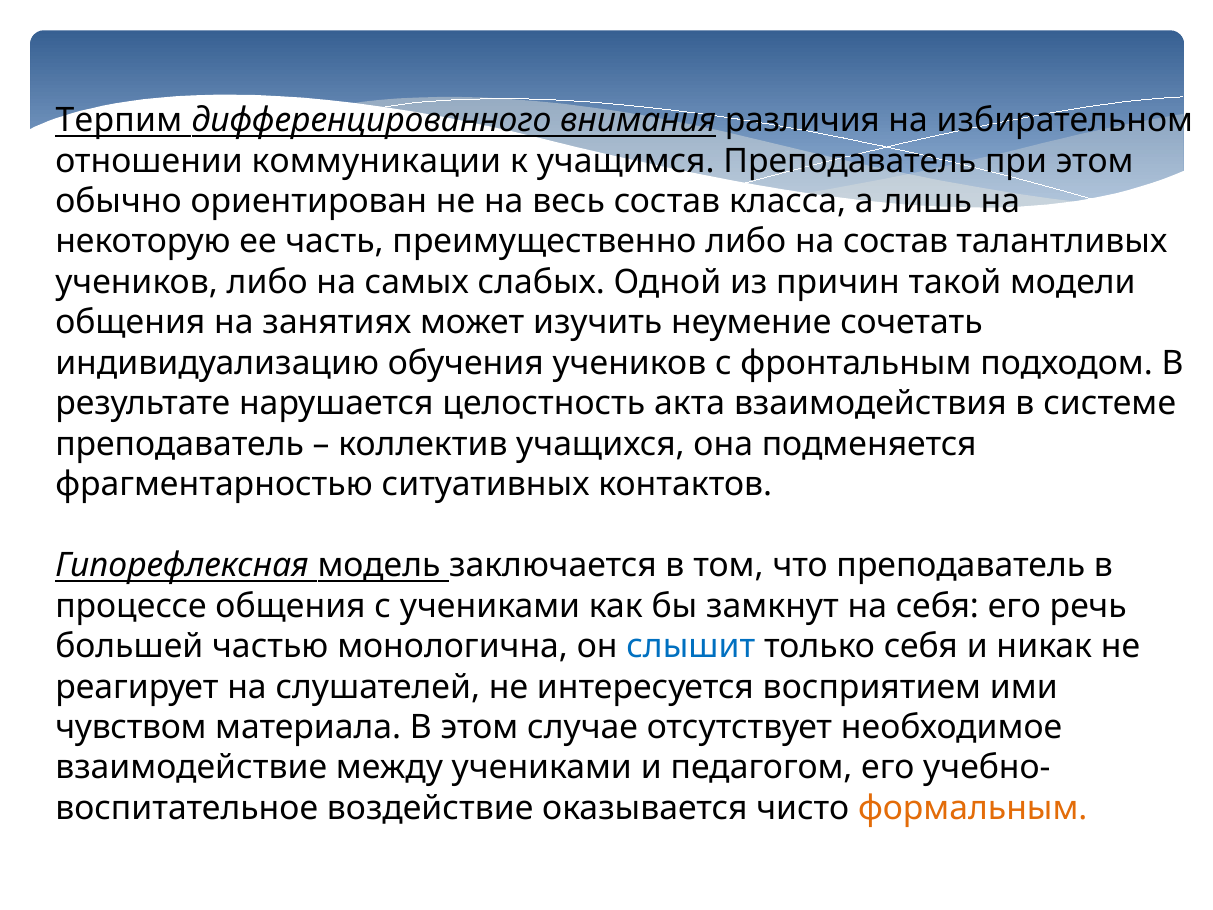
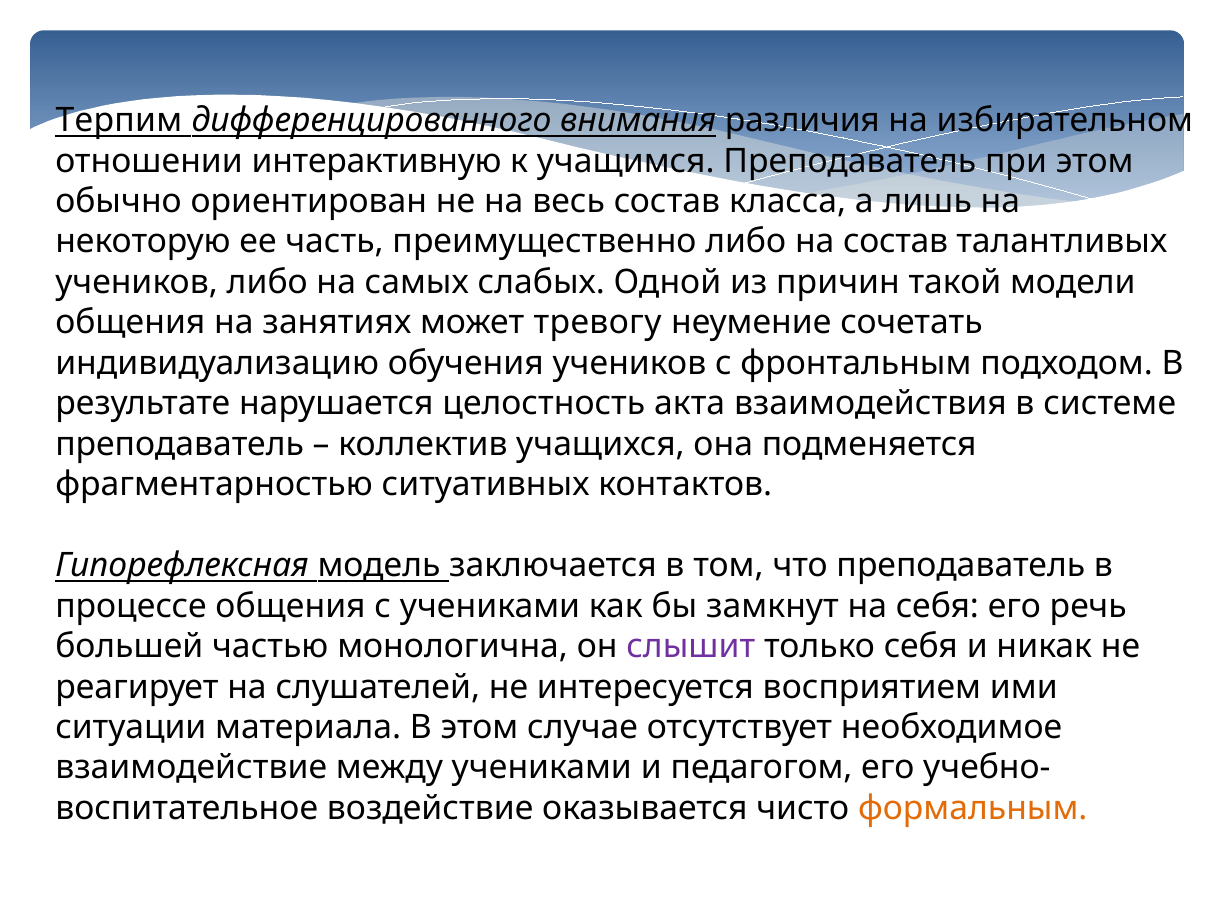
коммуникации: коммуникации -> интерактивную (377, 161)
изучить: изучить -> тревогу (598, 323)
слышит colour: blue -> purple (691, 646)
чувством: чувством -> ситуации (131, 727)
